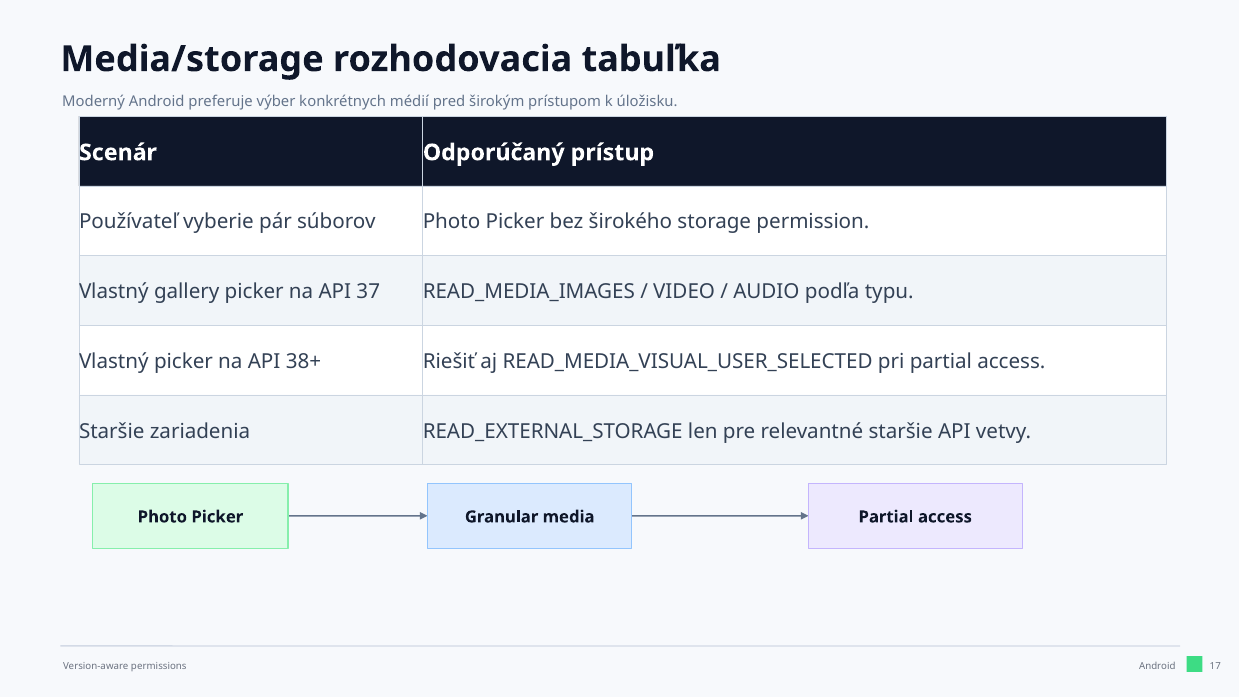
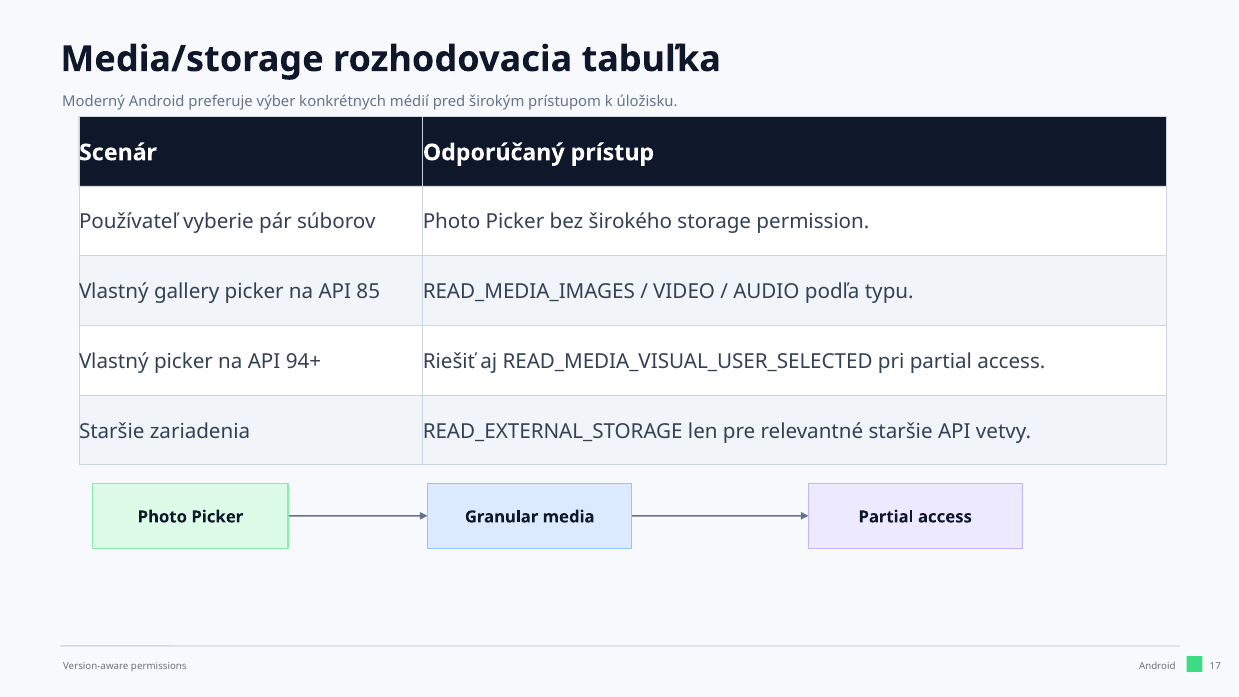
37: 37 -> 85 (368, 292)
38+: 38+ -> 94+ (303, 361)
